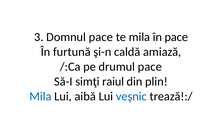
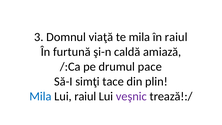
Domnul pace: pace -> viaţă (101, 37)
în pace: pace -> raiul (176, 37)
raiul: raiul -> tace (113, 81)
Lui aibă: aibă -> raiul (85, 96)
veşnic colour: blue -> purple (131, 96)
